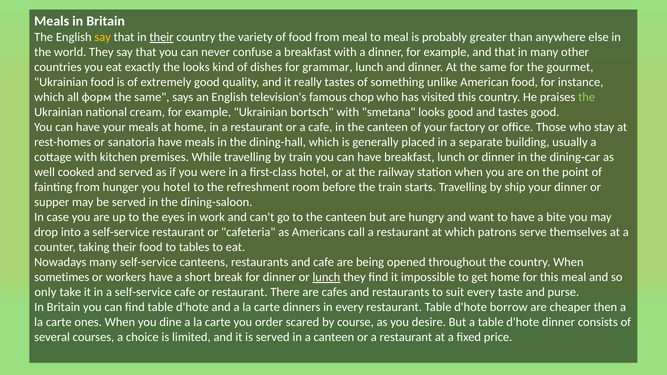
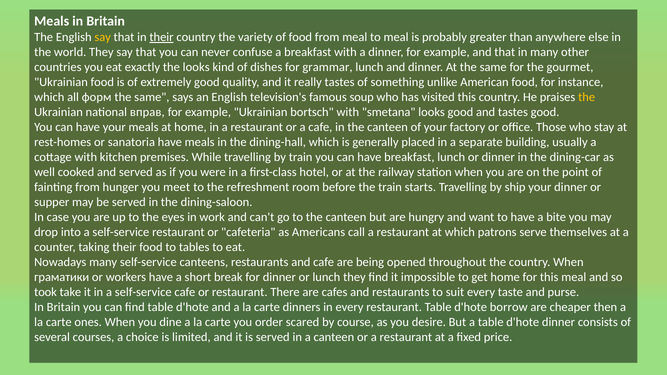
chop: chop -> soup (362, 97)
the colour: light green -> yellow (587, 97)
cream: cream -> вправ (147, 112)
you hotel: hotel -> meet (177, 187)
sometimes: sometimes -> граматики (62, 277)
lunch underline: present -> none (326, 277)
only: only -> took (46, 292)
